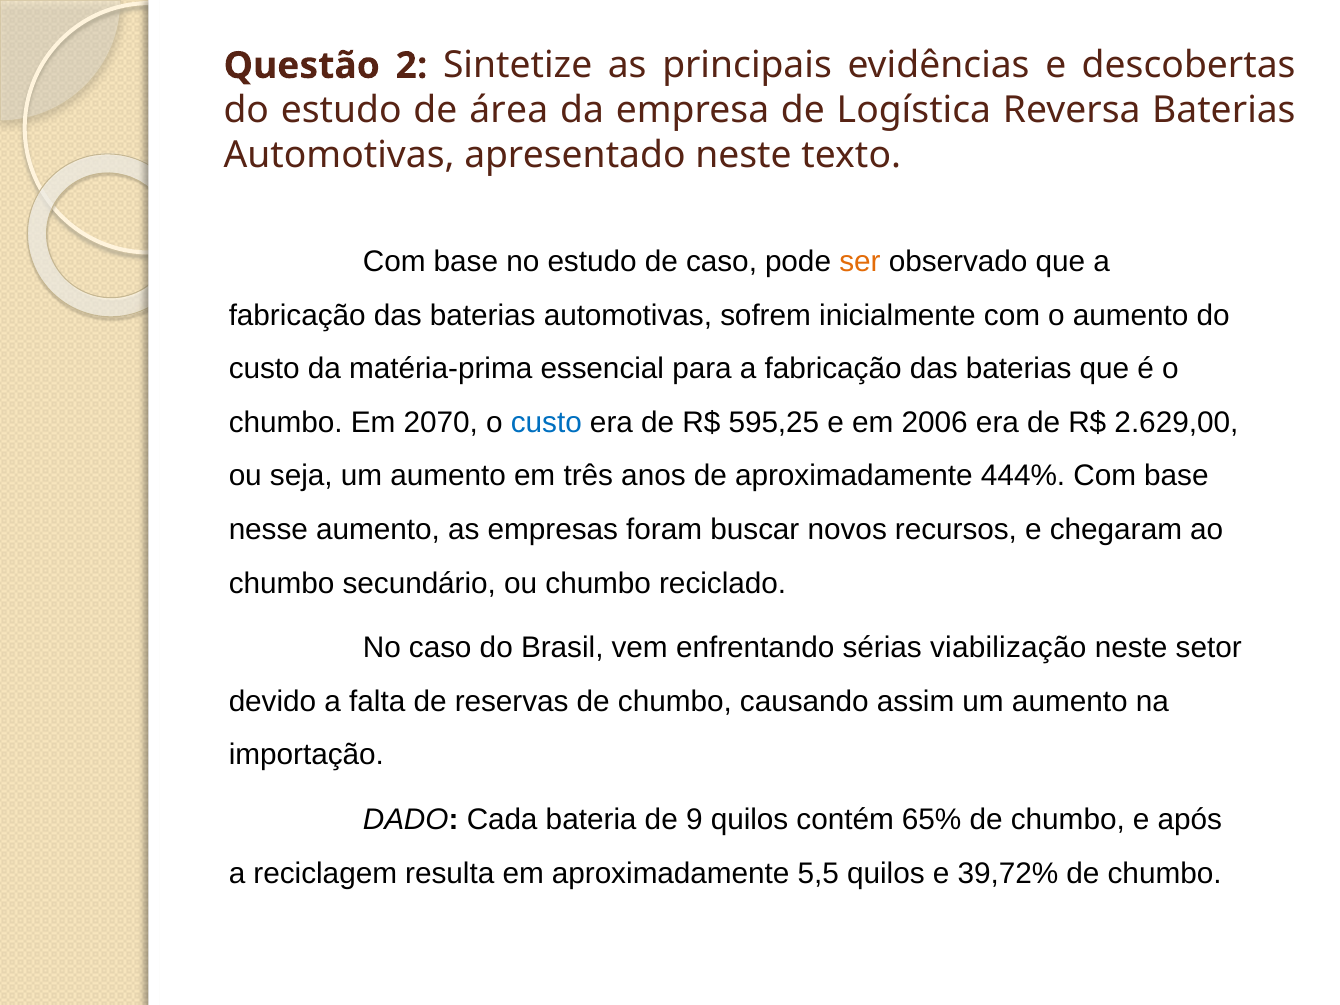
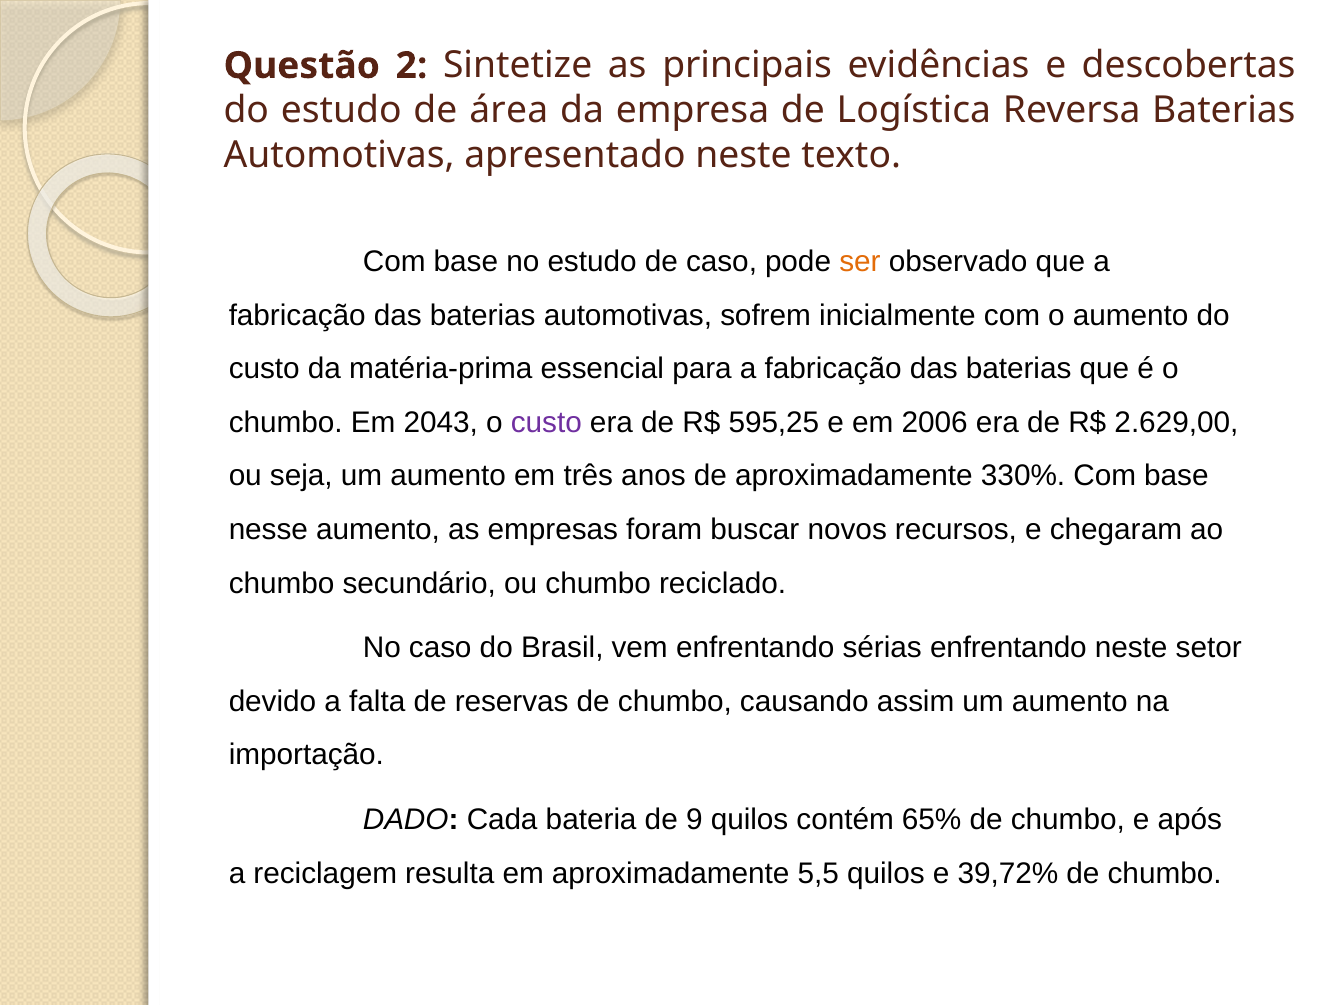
2070: 2070 -> 2043 (441, 423)
custo colour: blue -> purple (546, 423)
444%: 444% -> 330% (1023, 476)
sérias viabilização: viabilização -> enfrentando (1008, 648)
